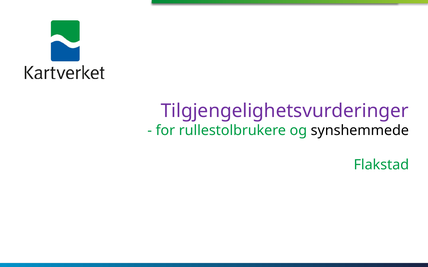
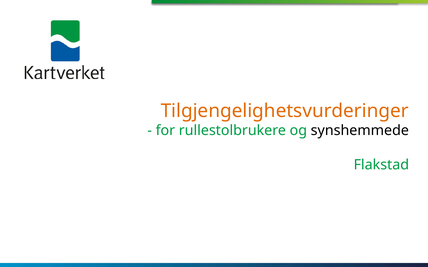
Tilgjengelighetsvurderinger colour: purple -> orange (285, 111)
